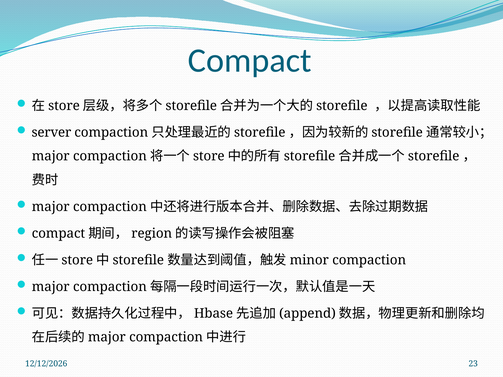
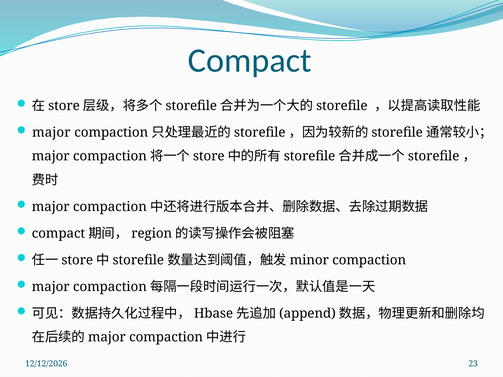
server: server -> major (51, 132)
